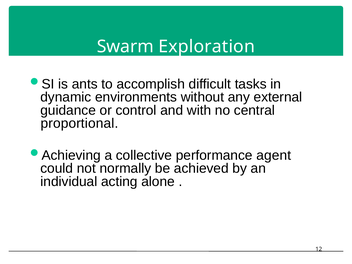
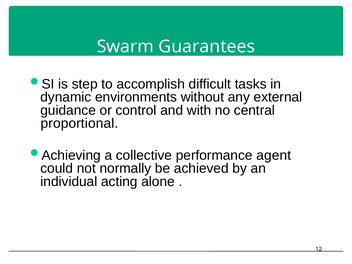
Exploration: Exploration -> Guarantees (207, 47)
ants: ants -> step (85, 84)
